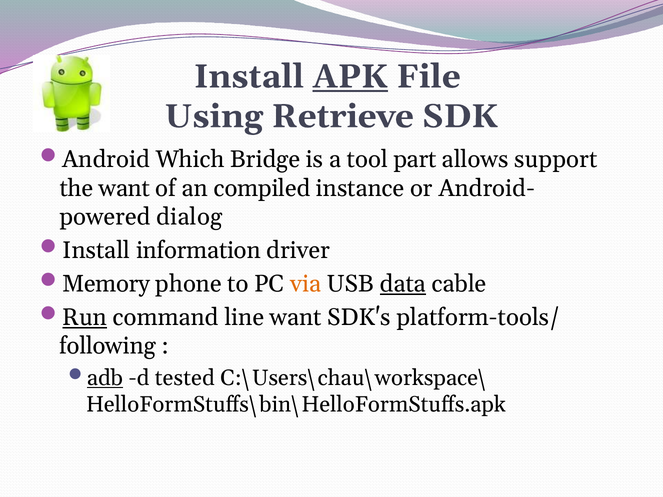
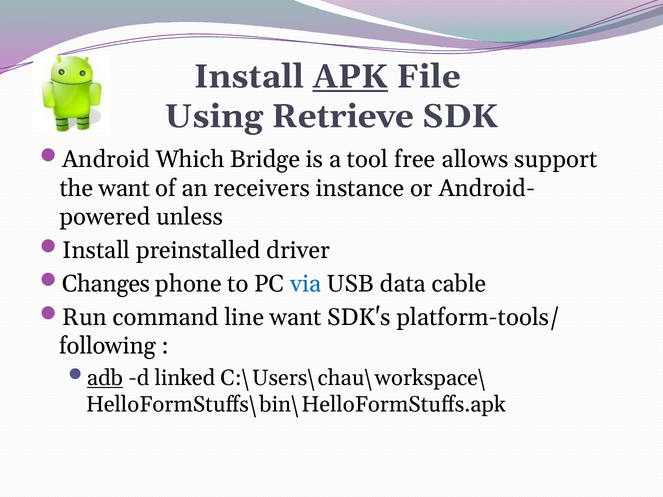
part: part -> free (415, 160)
compiled: compiled -> receivers (262, 188)
dialog: dialog -> unless (190, 217)
information: information -> preinstalled (198, 251)
Memory: Memory -> Changes (106, 284)
via colour: orange -> blue (306, 284)
data underline: present -> none (403, 284)
Run underline: present -> none (85, 318)
tested: tested -> linked (185, 378)
